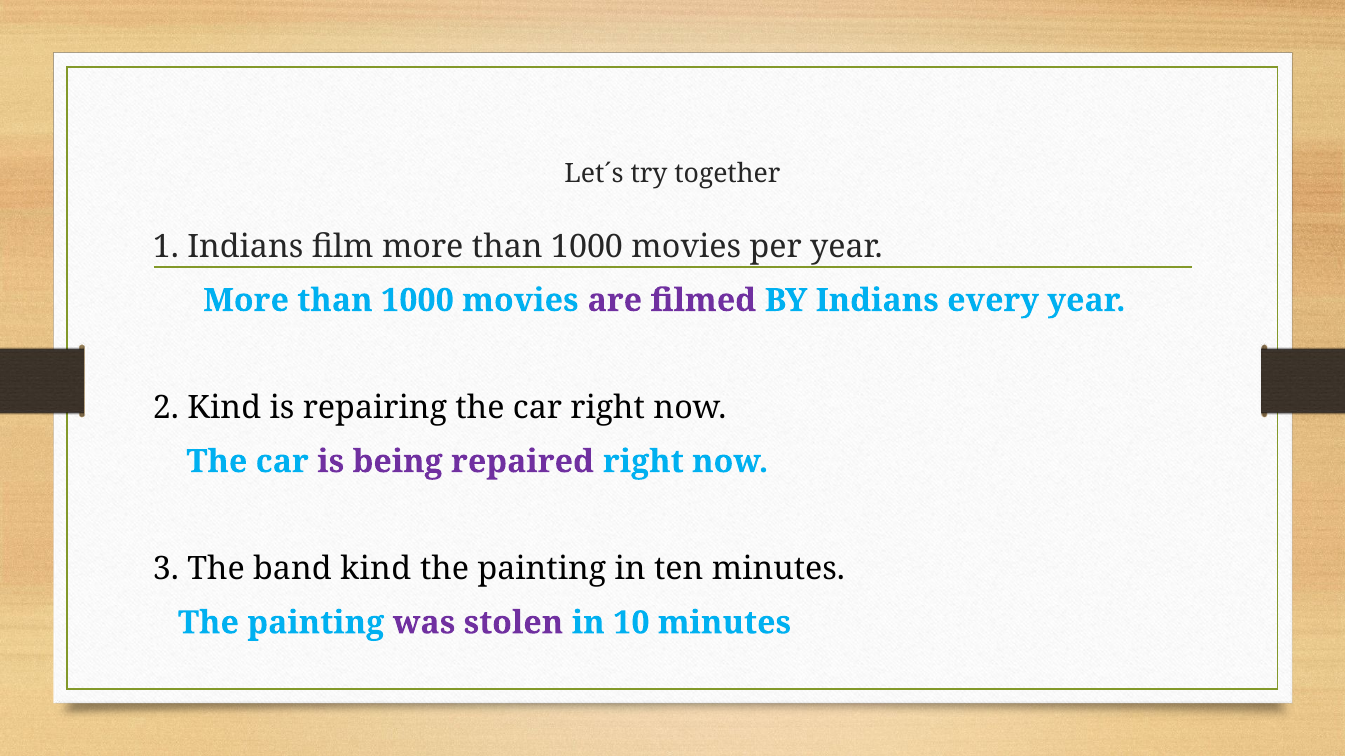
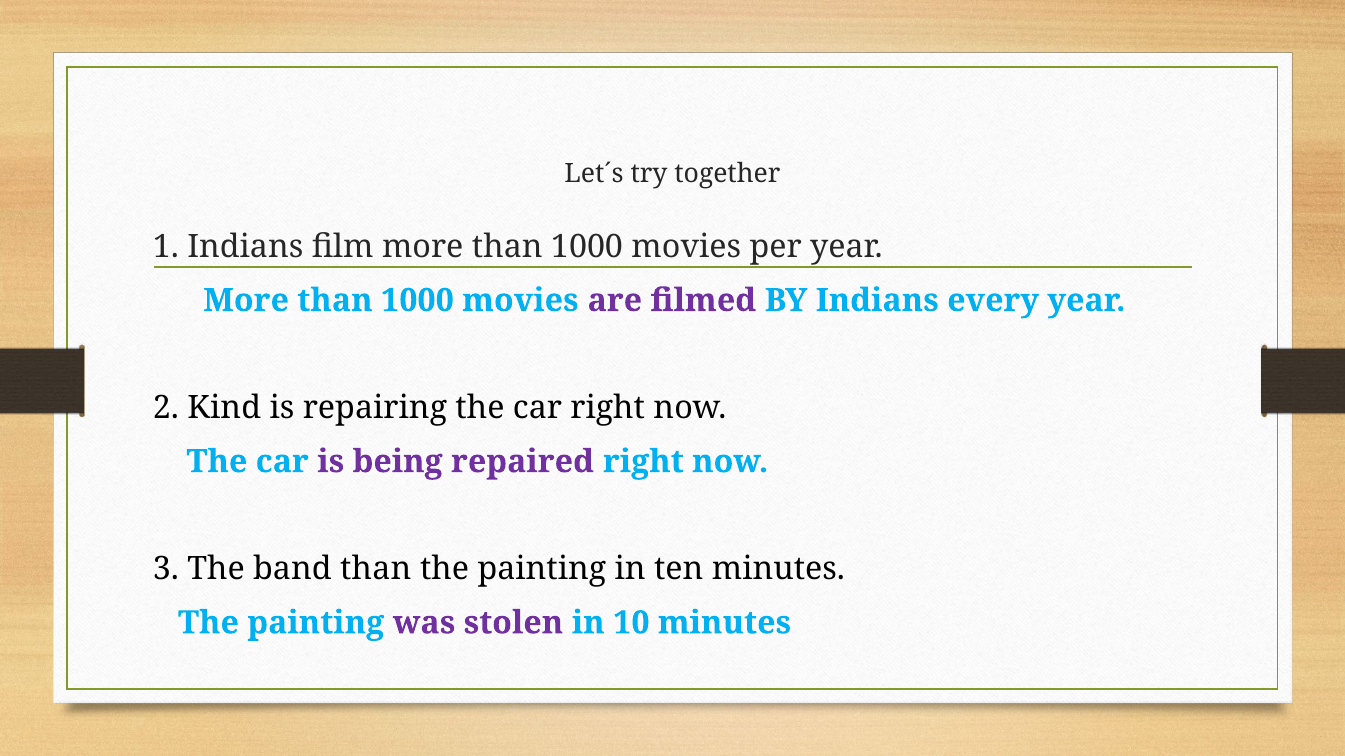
band kind: kind -> than (376, 569)
